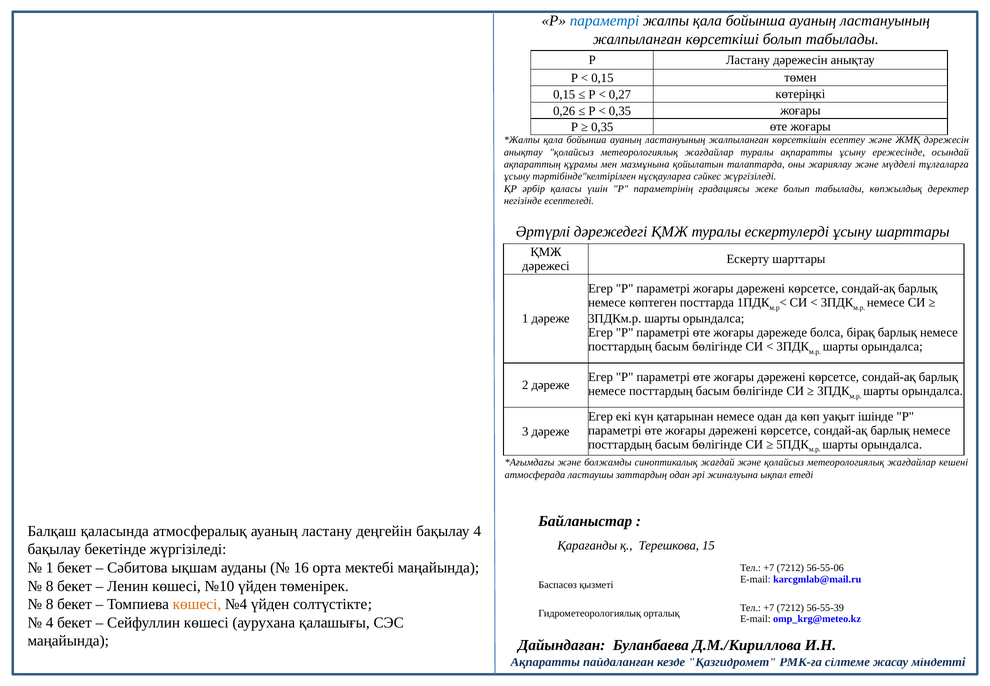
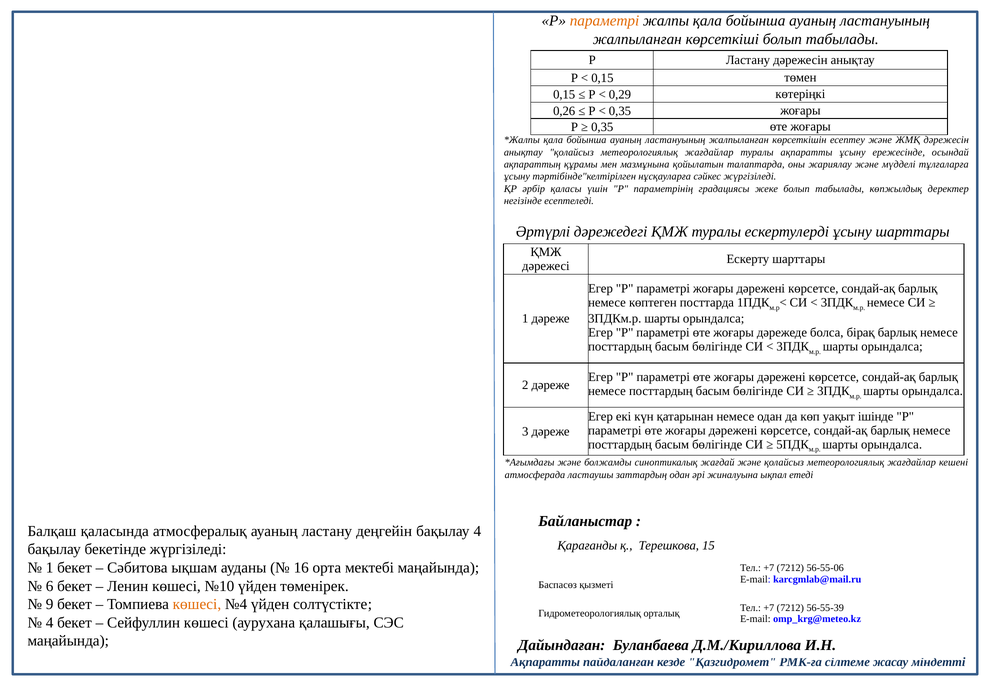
параметрі colour: blue -> orange (605, 21)
0,27: 0,27 -> 0,29 (620, 94)
8: 8 -> 6 (50, 585)
8: 8 -> 9 (50, 604)
